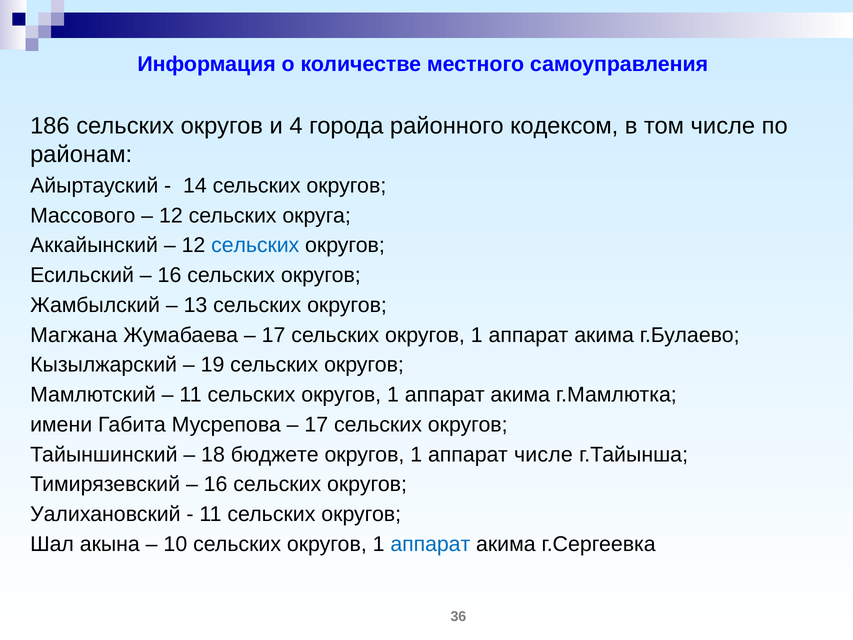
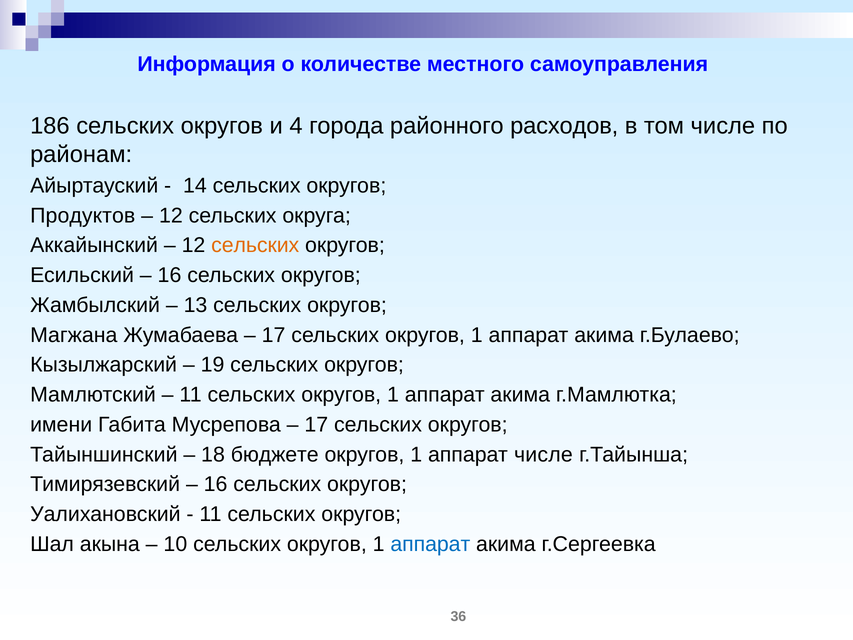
кодексом: кодексом -> расходов (564, 126)
Массового: Массового -> Продуктов (83, 215)
сельских colour: blue -> orange (255, 245)
